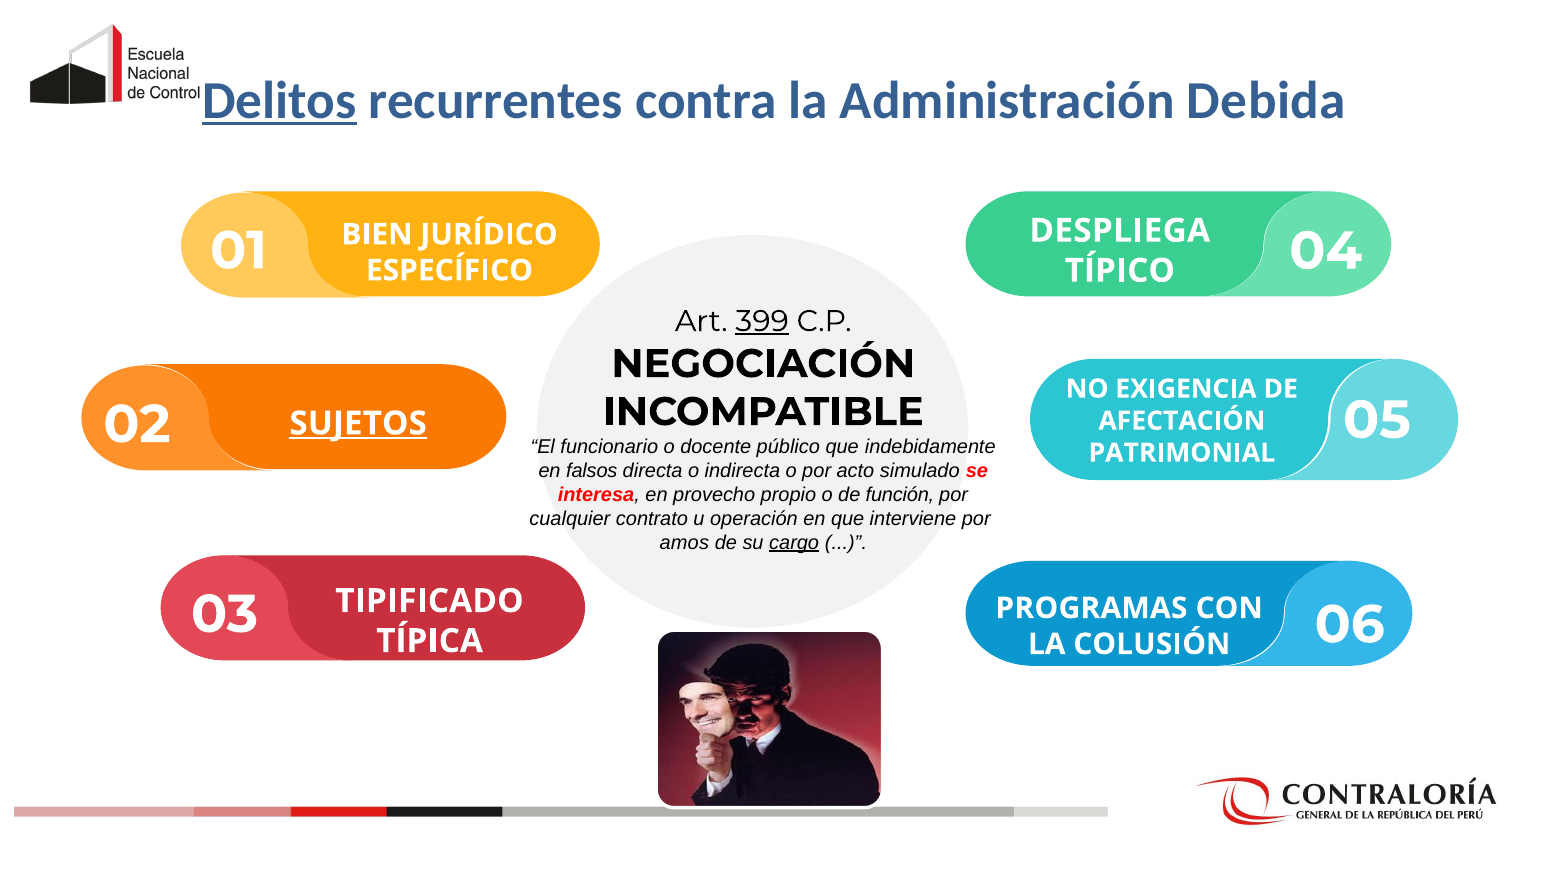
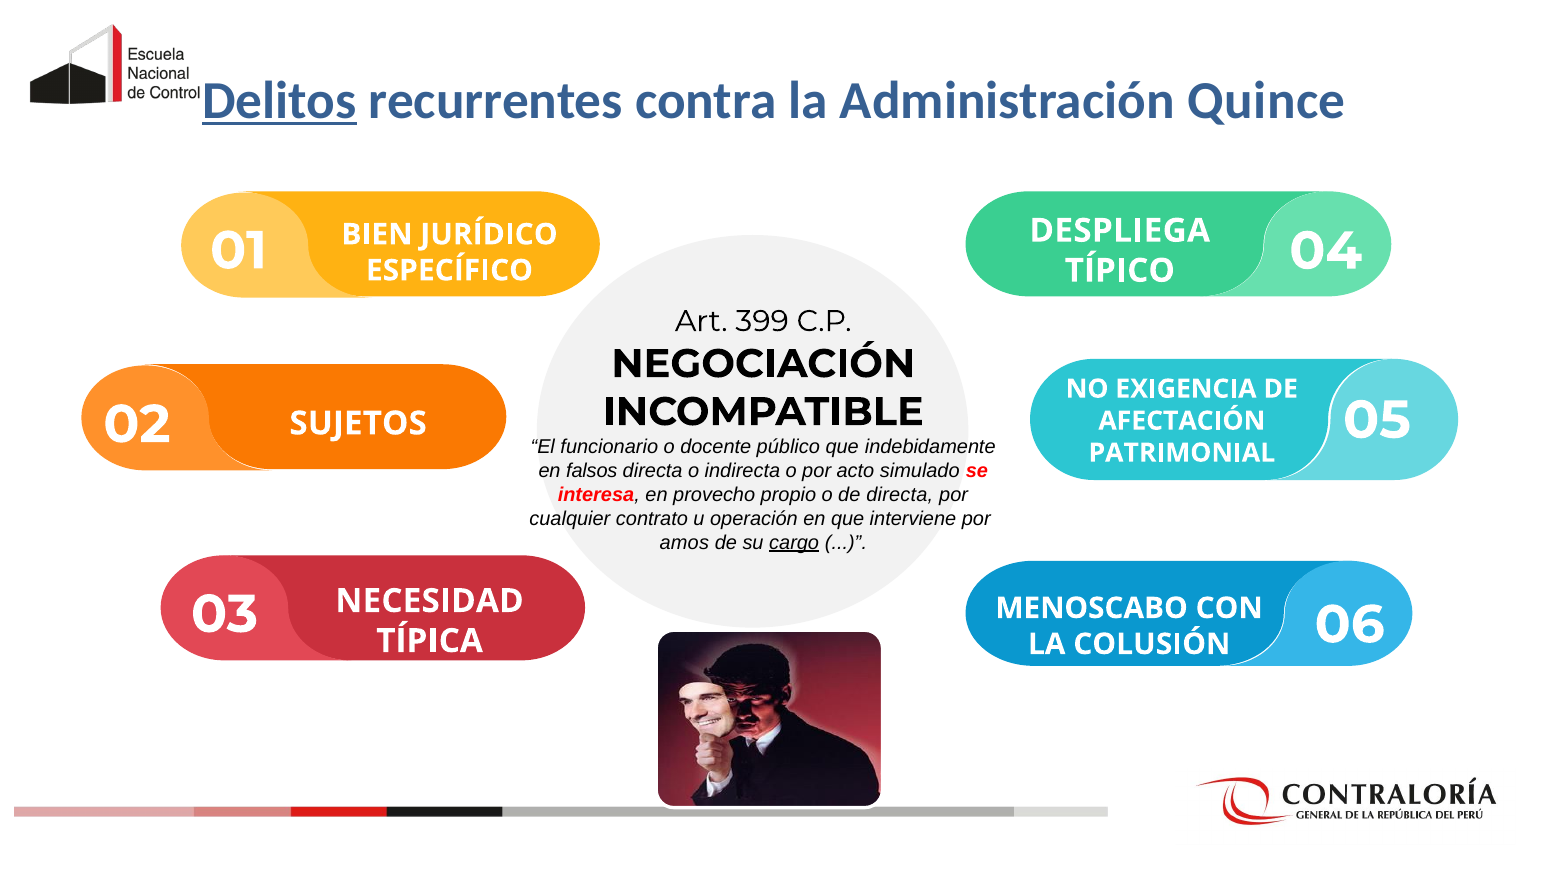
Debida: Debida -> Quince (1266, 101)
399 underline: present -> none (762, 321)
SUJETOS underline: present -> none (358, 423)
de función: función -> directa (900, 494)
TIPIFICADO: TIPIFICADO -> NECESIDAD (430, 601)
PROGRAMAS: PROGRAMAS -> MENOSCABO (1092, 608)
